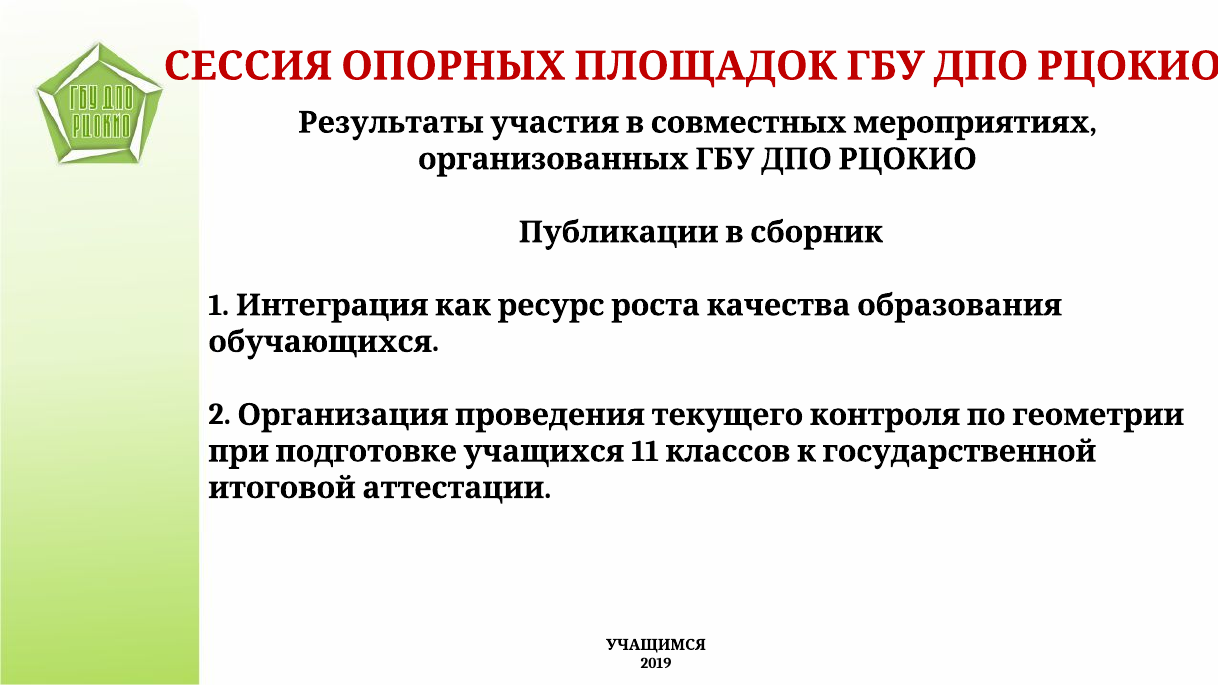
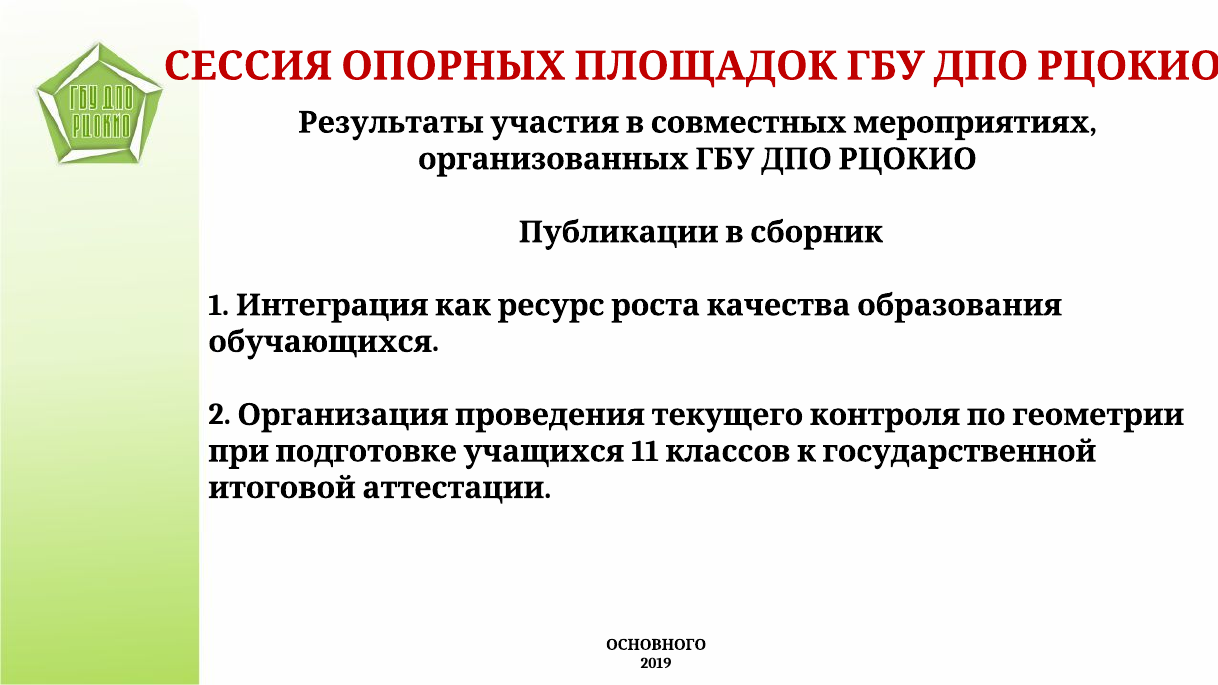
УЧАЩИМСЯ: УЧАЩИМСЯ -> ОСНОВНОГО (656, 645)
